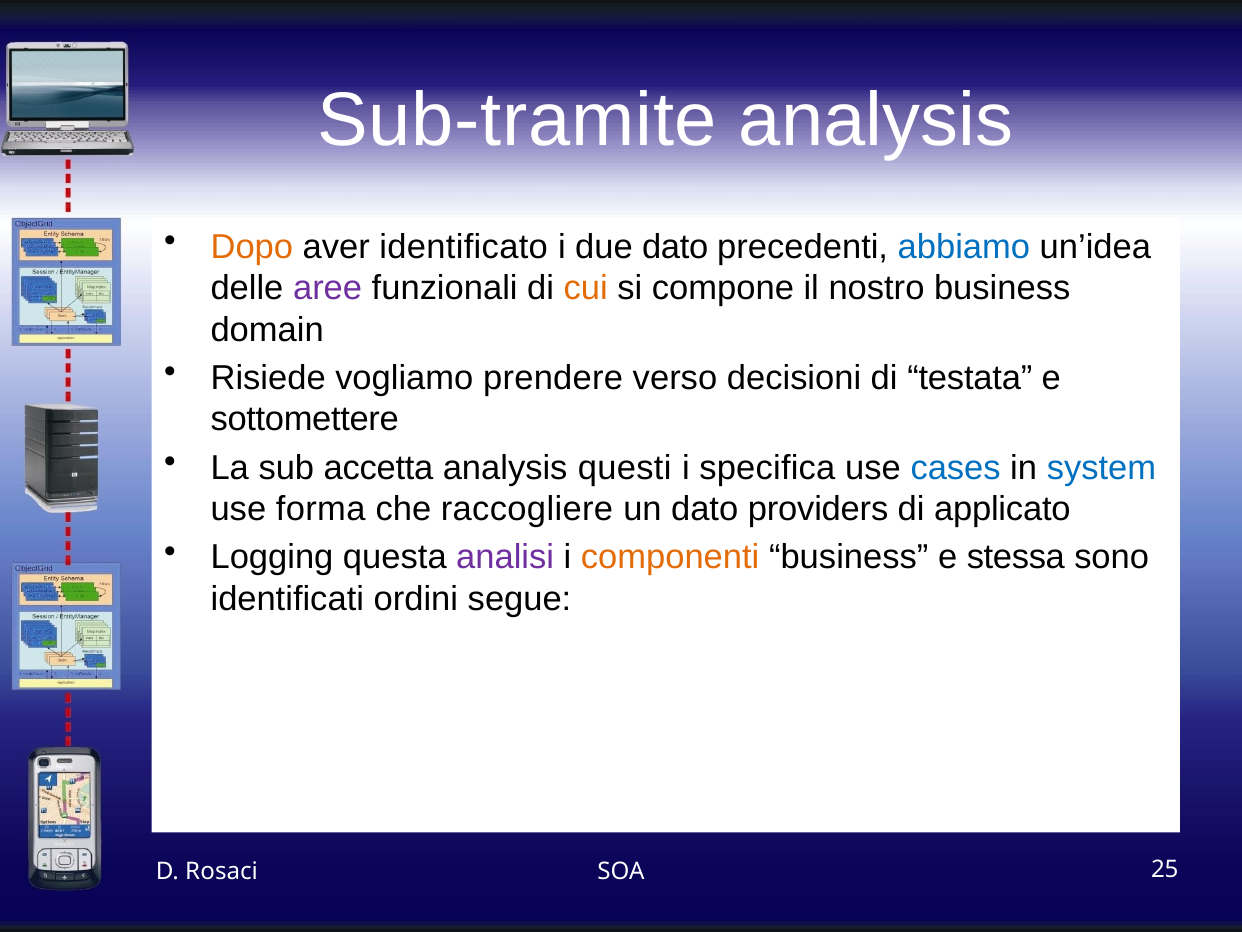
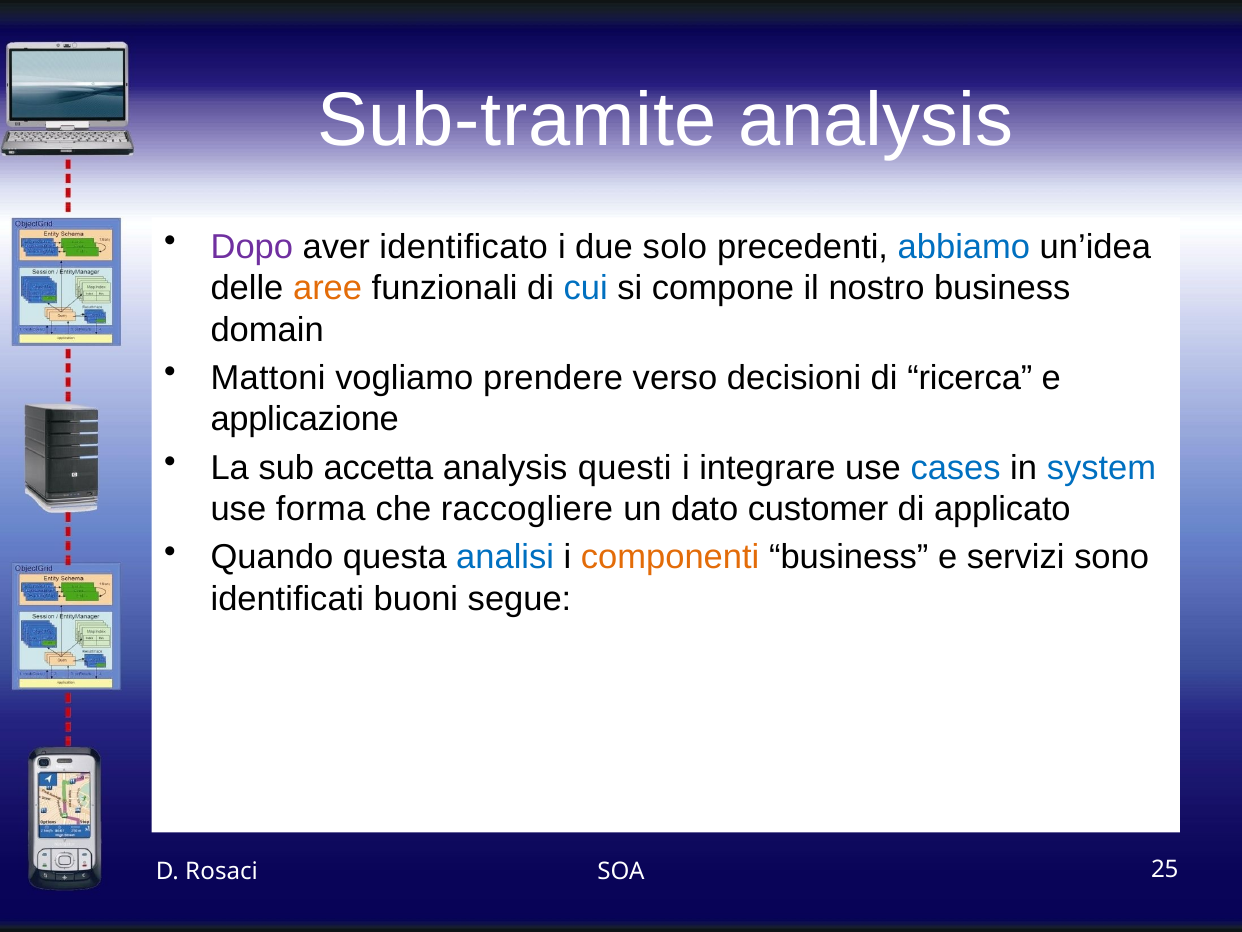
Dopo colour: orange -> purple (252, 247)
due dato: dato -> solo (675, 247)
aree colour: purple -> orange (328, 288)
cui colour: orange -> blue (586, 288)
Risiede: Risiede -> Mattoni (268, 378)
testata: testata -> ricerca (970, 378)
sottomettere: sottomettere -> applicazione (305, 419)
specifica: specifica -> integrare (767, 468)
providers: providers -> customer (818, 509)
Logging: Logging -> Quando (272, 557)
analisi colour: purple -> blue (505, 557)
stessa: stessa -> servizi (1016, 557)
ordini: ordini -> buoni (416, 599)
